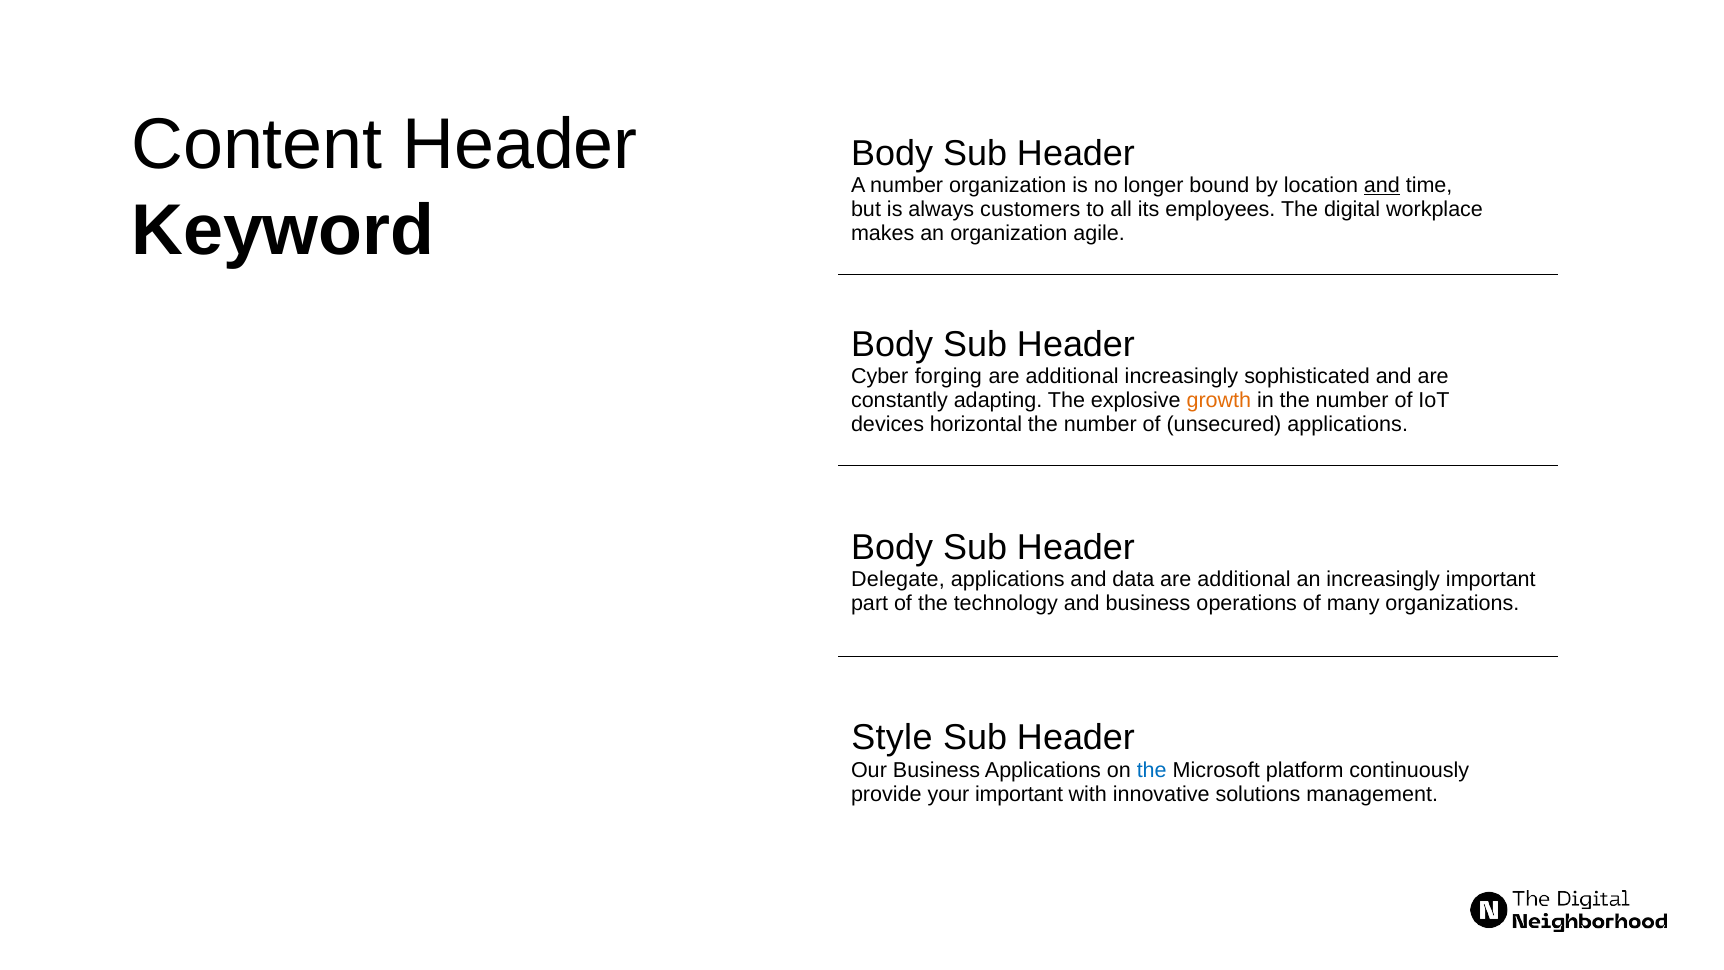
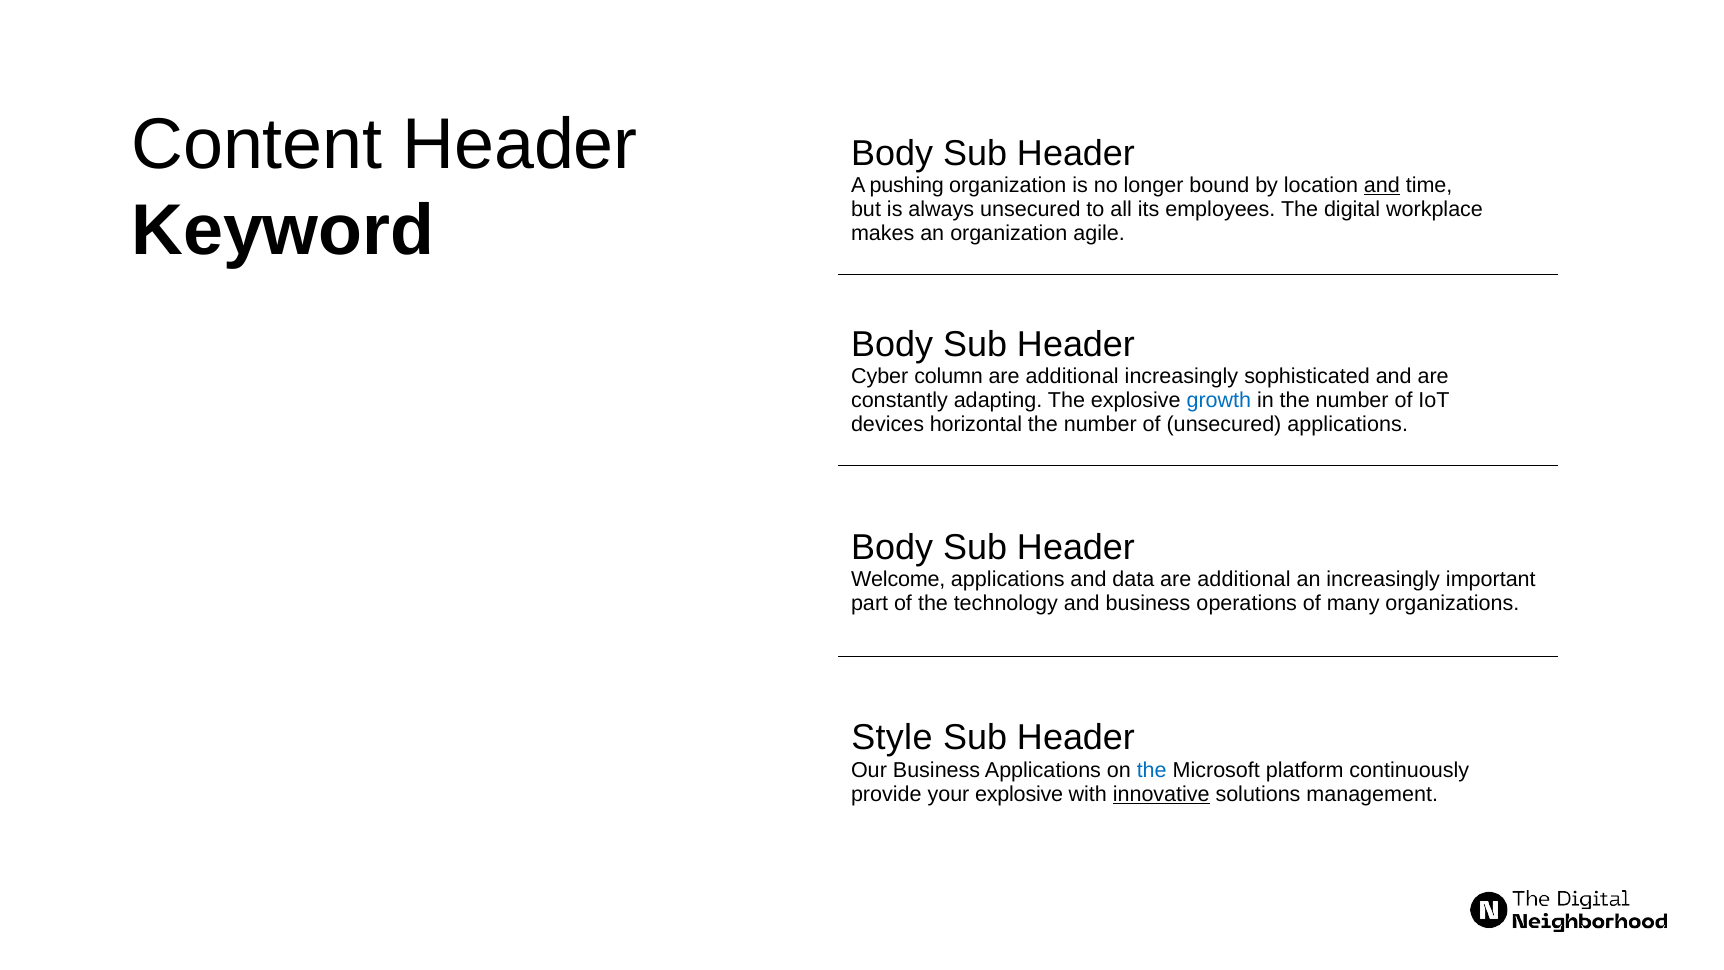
A number: number -> pushing (907, 185)
always customers: customers -> unsecured (1030, 209)
forging: forging -> column (949, 376)
growth colour: orange -> blue (1219, 400)
Delegate: Delegate -> Welcome (898, 579)
your important: important -> explosive (1019, 794)
innovative underline: none -> present (1161, 794)
